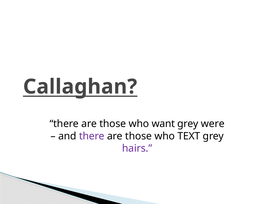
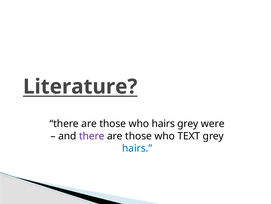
Callaghan: Callaghan -> Literature (80, 86)
who want: want -> hairs (163, 123)
hairs colour: purple -> blue (137, 148)
